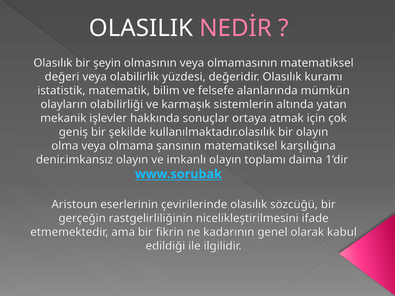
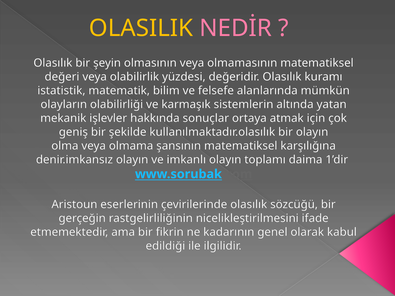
OLASILIK colour: white -> yellow (141, 28)
